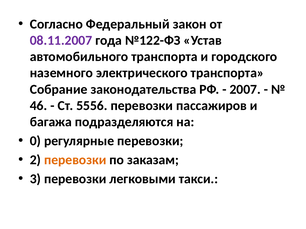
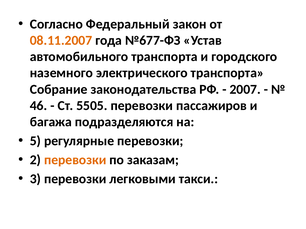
08.11.2007 colour: purple -> orange (61, 41)
№122-ФЗ: №122-ФЗ -> №677-ФЗ (153, 41)
5556: 5556 -> 5505 (92, 106)
0: 0 -> 5 (35, 141)
